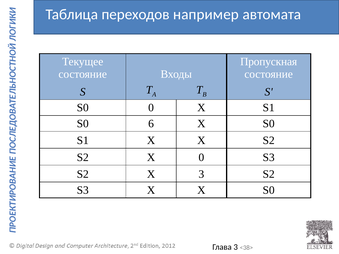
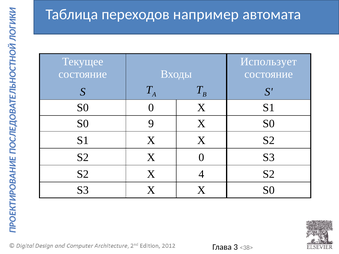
Пропускная: Пропускная -> Использует (269, 62)
6: 6 -> 9 (151, 124)
X 3: 3 -> 4 (201, 174)
